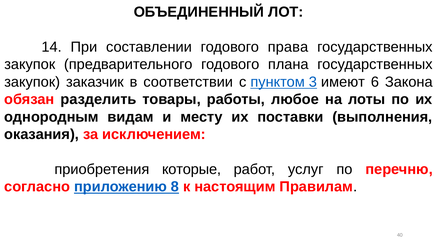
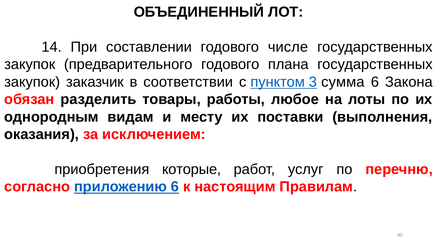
права: права -> числе (288, 47)
имеют: имеют -> сумма (343, 82)
приложению 8: 8 -> 6 (175, 187)
